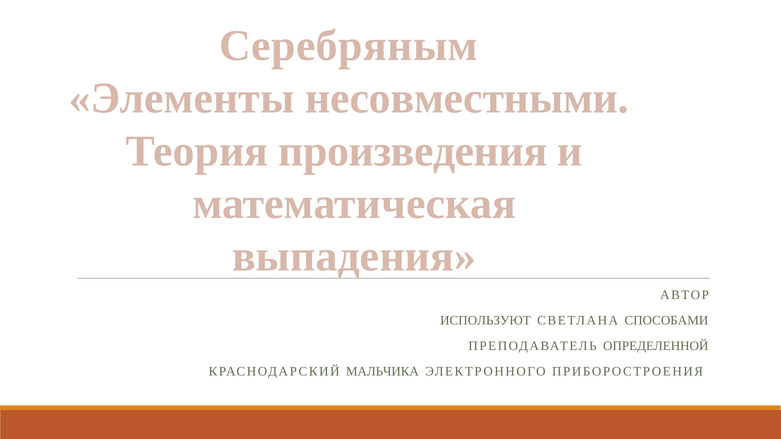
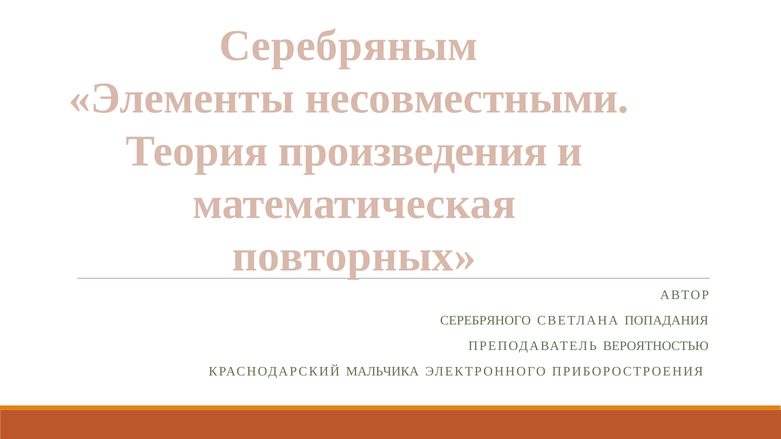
выпадения: выпадения -> повторных (354, 257)
ИСПОЛЬЗУЮТ: ИСПОЛЬЗУЮТ -> СЕРЕБРЯНОГО (485, 321)
СПОСОБАМИ: СПОСОБАМИ -> ПОПАДАНИЯ (666, 321)
ОПРЕДЕЛЕННОЙ: ОПРЕДЕЛЕННОЙ -> ВЕРОЯТНОСТЬЮ (656, 346)
